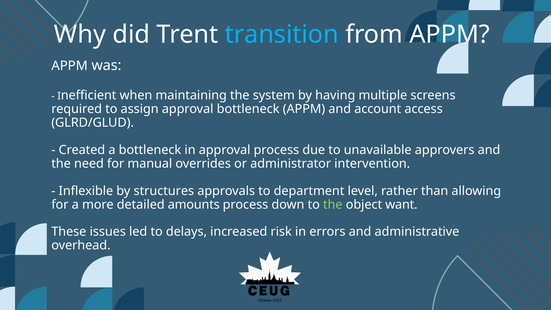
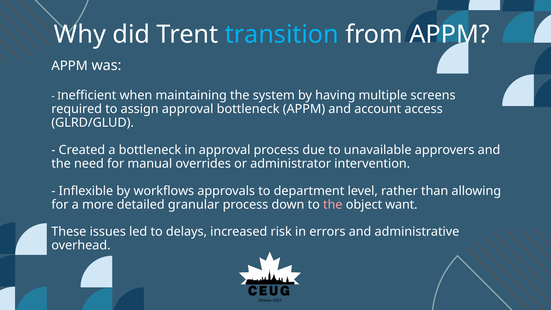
structures: structures -> workflows (164, 191)
amounts: amounts -> granular (194, 204)
the colour: light green -> pink (333, 204)
